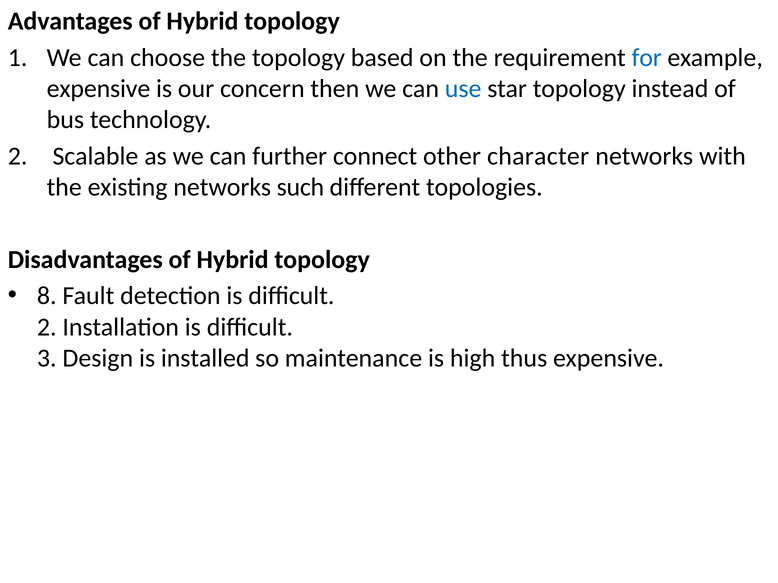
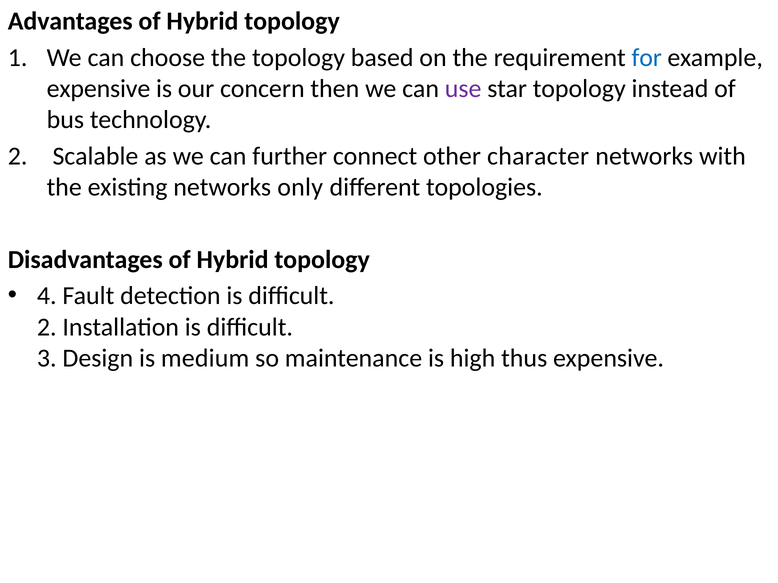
use colour: blue -> purple (463, 89)
such: such -> only (300, 187)
8: 8 -> 4 (47, 296)
installed: installed -> medium (205, 358)
